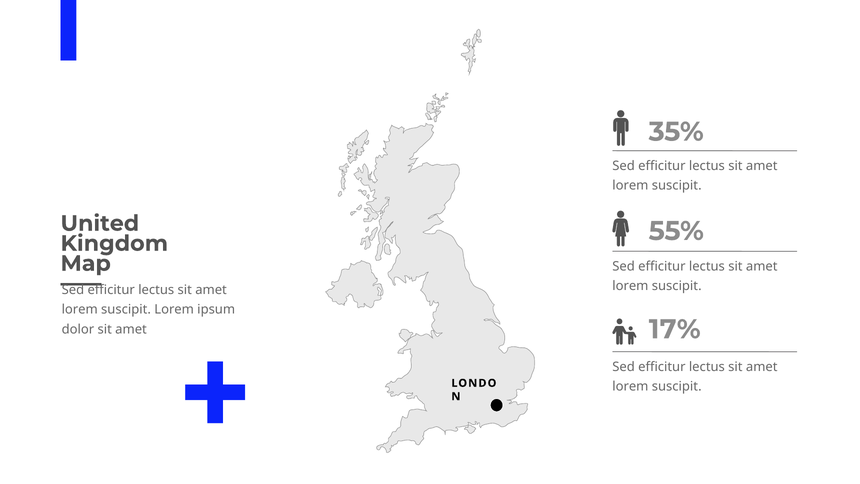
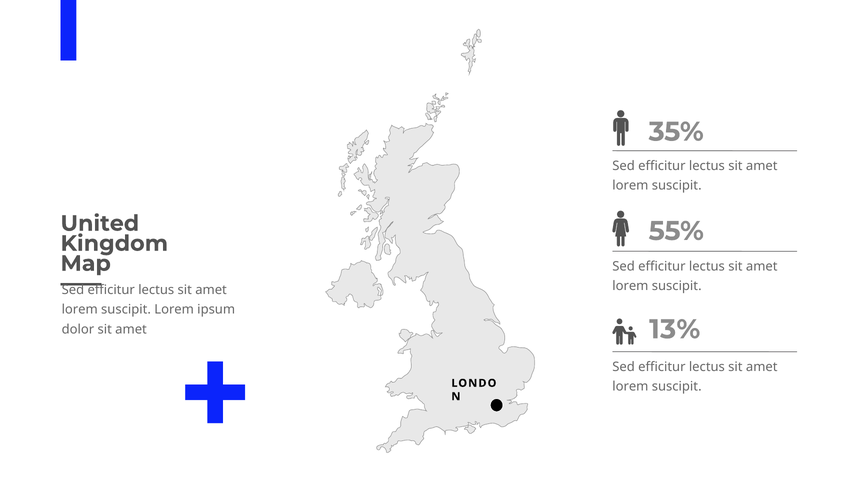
17%: 17% -> 13% (675, 329)
